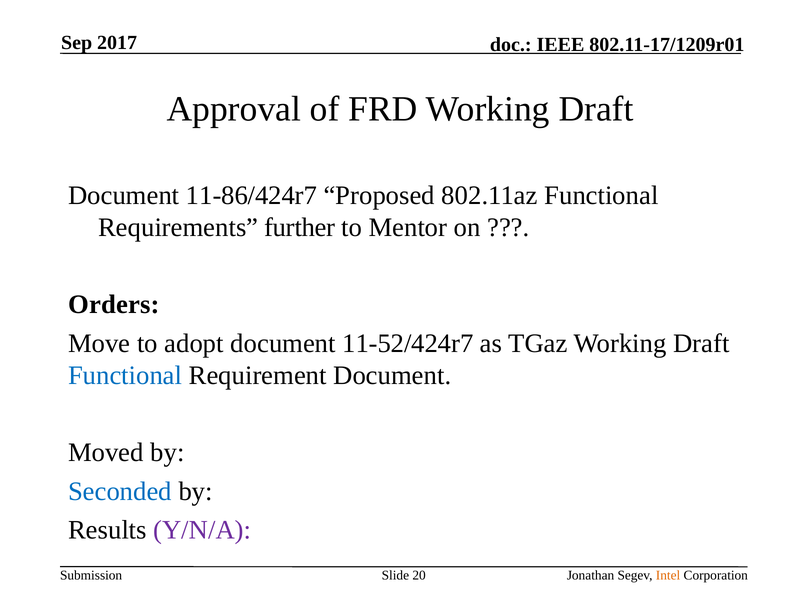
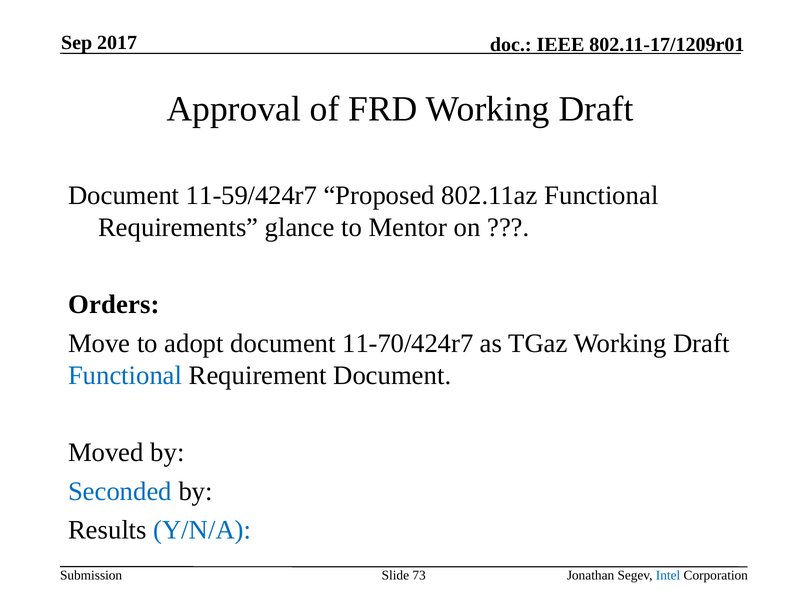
11-86/424r7: 11-86/424r7 -> 11-59/424r7 (252, 195)
further: further -> glance (300, 228)
11-52/424r7: 11-52/424r7 -> 11-70/424r7 (408, 344)
Y/N/A colour: purple -> blue (202, 531)
20: 20 -> 73 (419, 576)
Intel colour: orange -> blue (668, 576)
